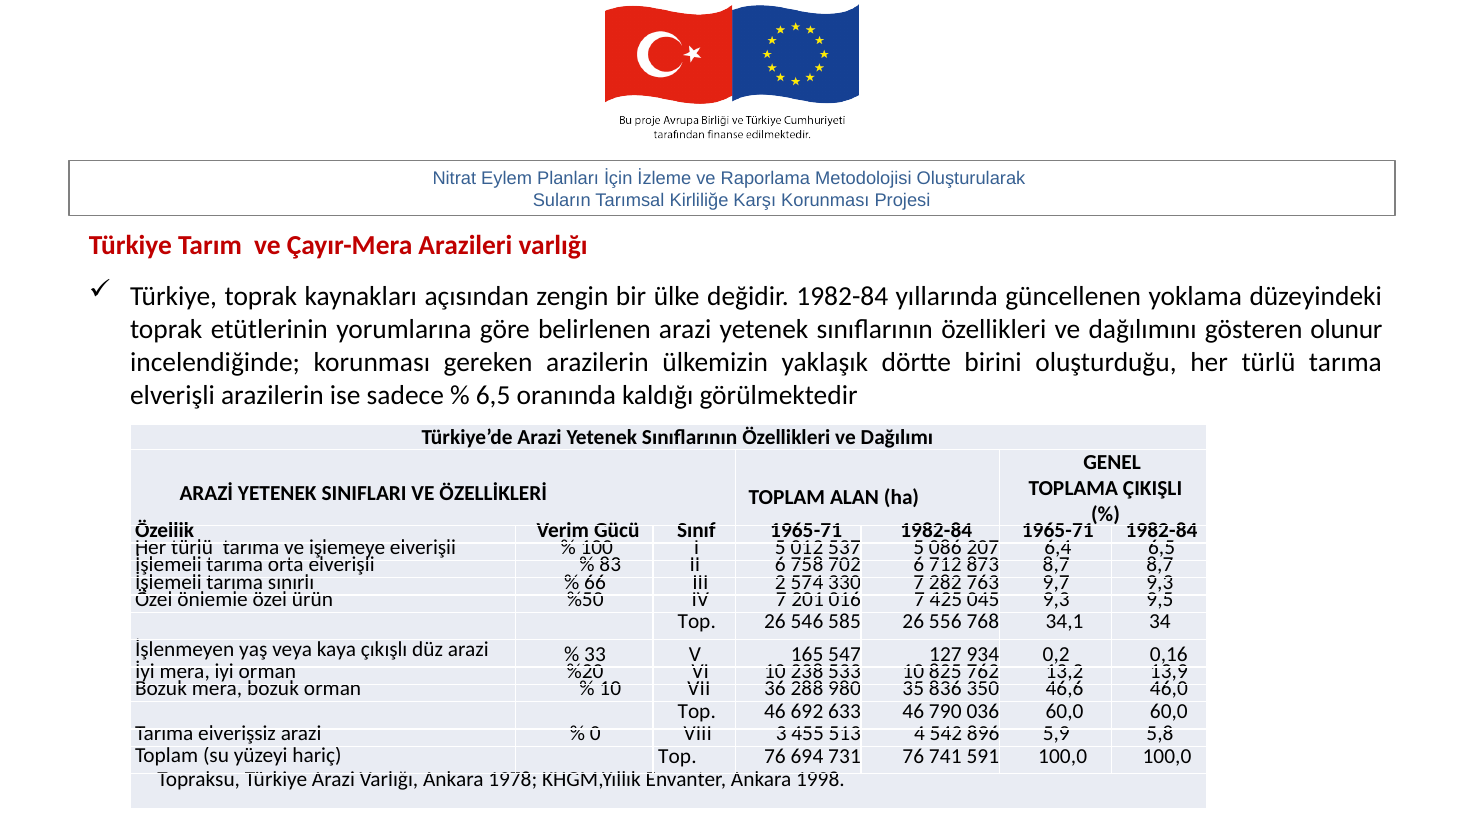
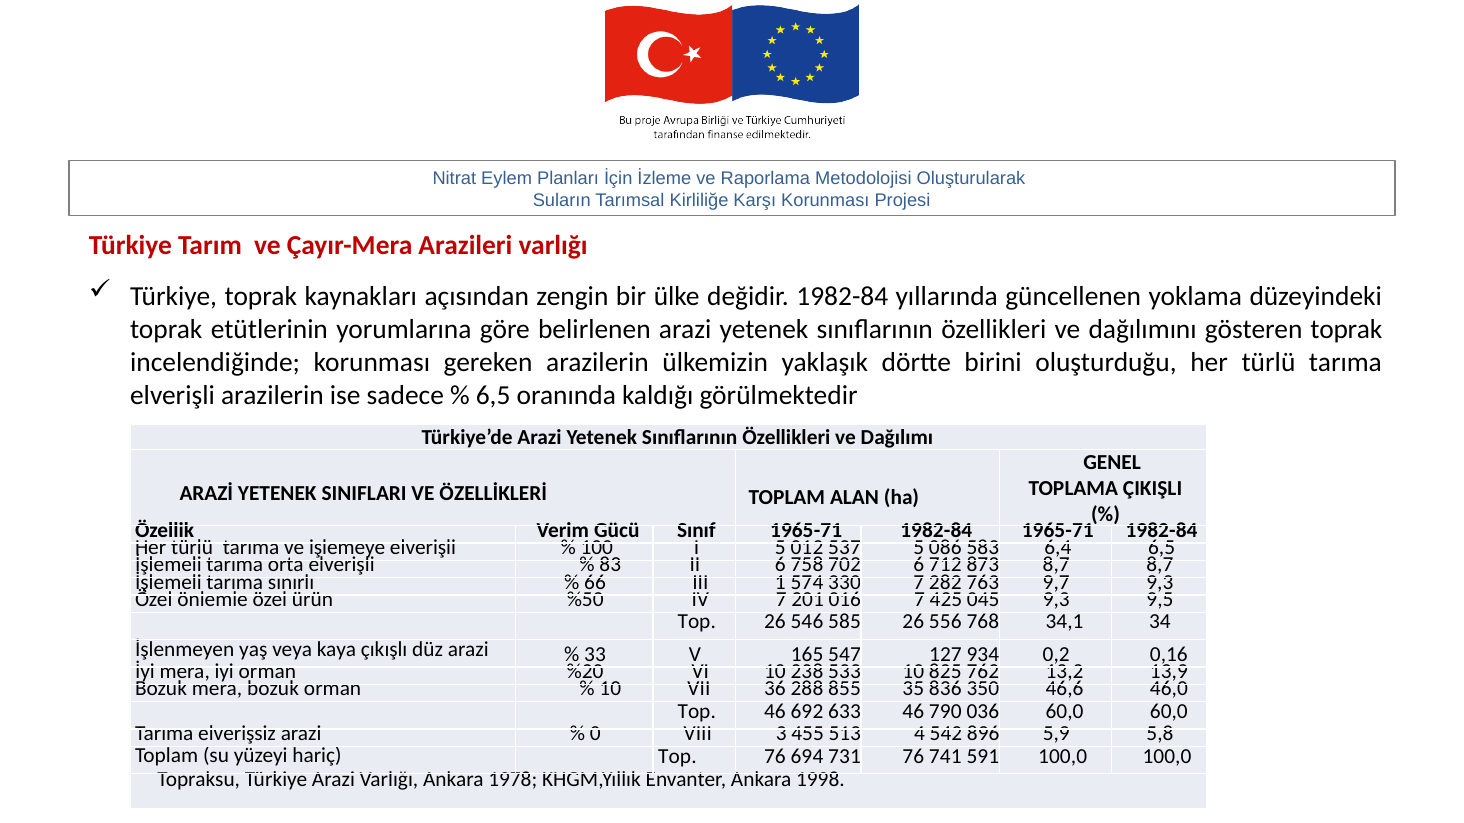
gösteren olunur: olunur -> toprak (1346, 329)
207: 207 -> 583 (983, 548)
2: 2 -> 1 (780, 582)
980: 980 -> 855 (845, 689)
